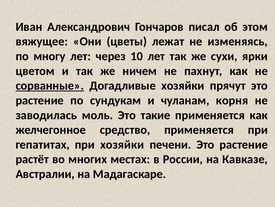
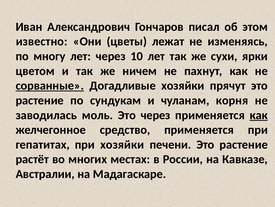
вяжущее: вяжущее -> известно (42, 41)
Это такие: такие -> через (156, 115)
как underline: none -> present (259, 115)
